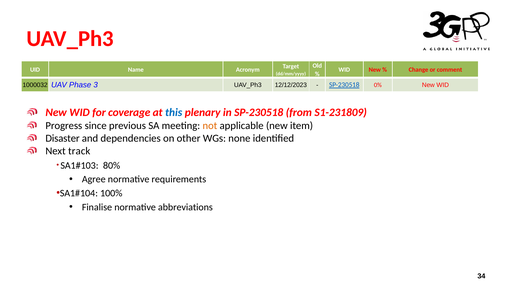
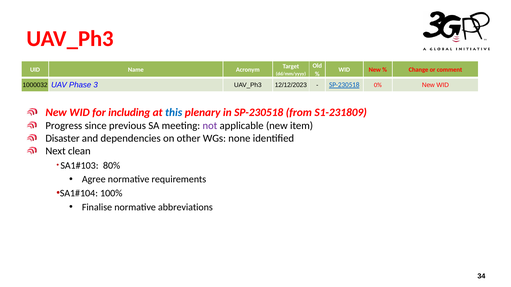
coverage: coverage -> including (129, 113)
not colour: orange -> purple (210, 126)
track: track -> clean (79, 151)
